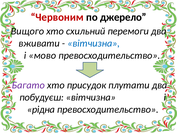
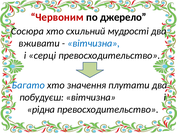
Вищого: Вищого -> Сосюра (27, 31)
перемоги: перемоги -> мудрості (128, 31)
мово: мово -> серці (42, 55)
Багато colour: purple -> blue (28, 85)
присудок: присудок -> значення (87, 85)
